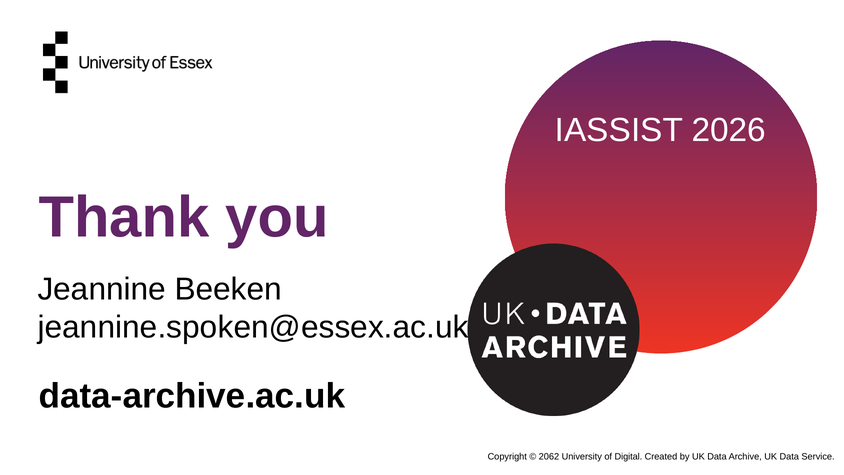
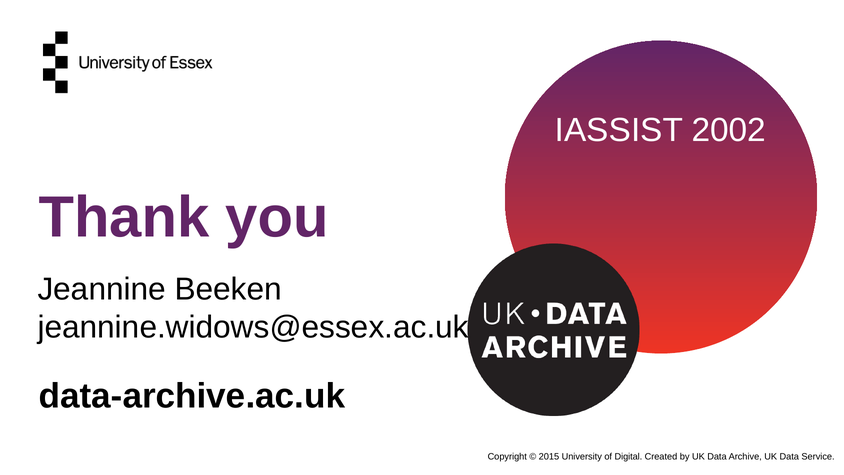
2026: 2026 -> 2002 (729, 130)
jeannine.spoken@essex.ac.uk: jeannine.spoken@essex.ac.uk -> jeannine.widows@essex.ac.uk (253, 327)
2062: 2062 -> 2015 (549, 457)
